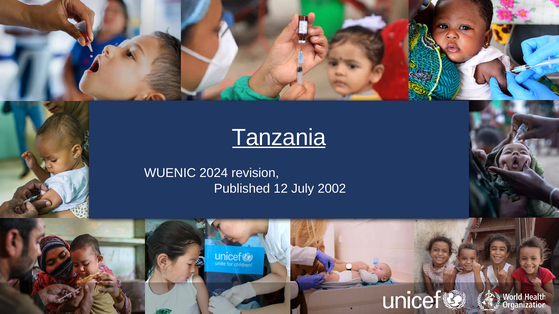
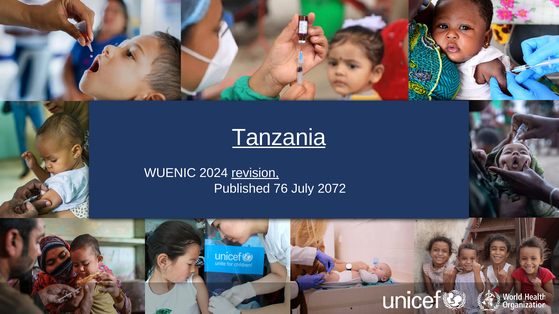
revision underline: none -> present (255, 173)
12: 12 -> 76 (281, 189)
2002: 2002 -> 2072 (332, 189)
